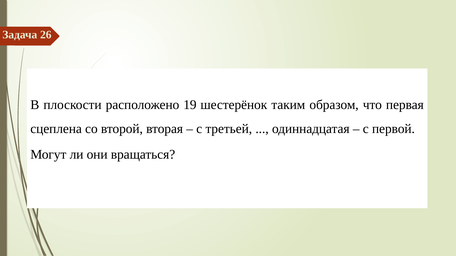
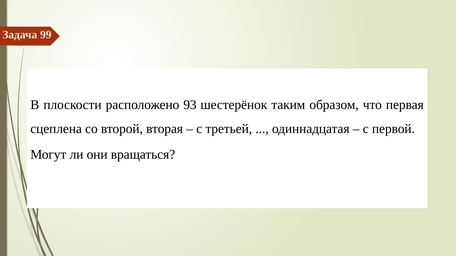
26: 26 -> 99 (46, 35)
19: 19 -> 93 (190, 105)
